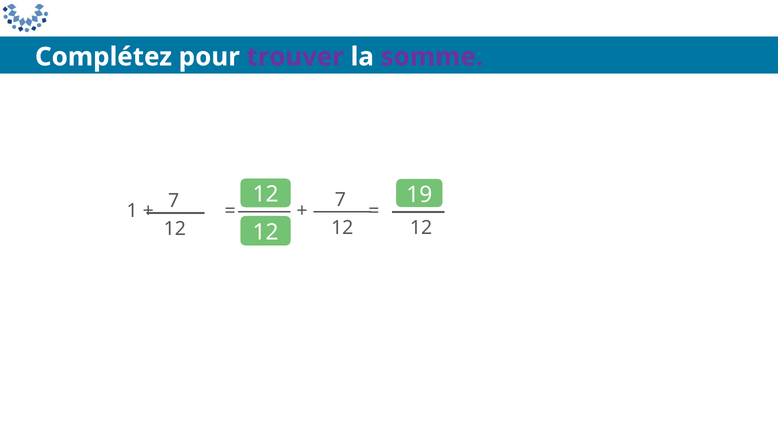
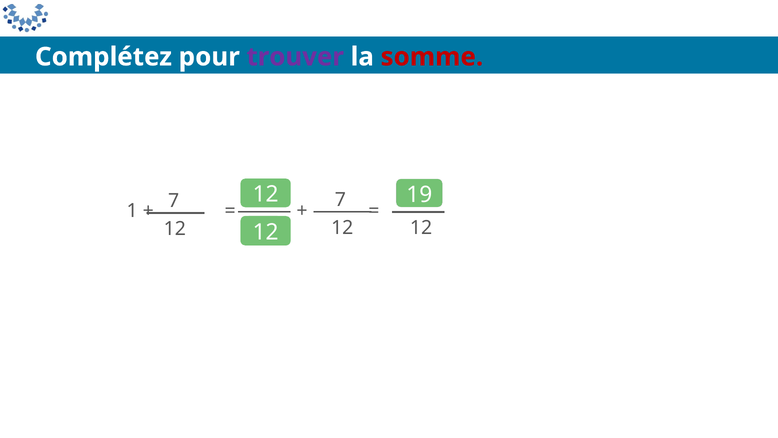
somme colour: purple -> red (432, 57)
